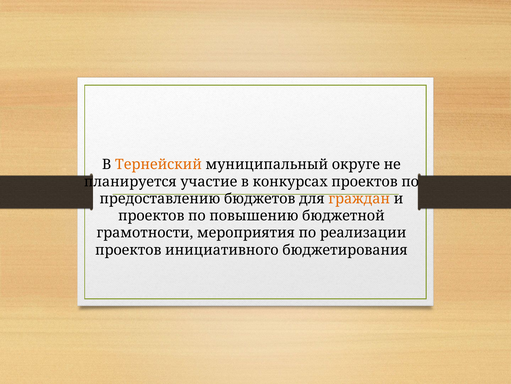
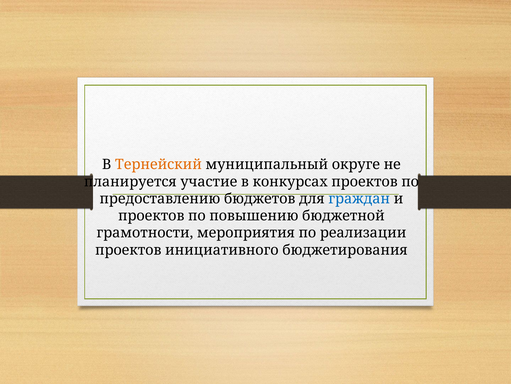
граждан colour: orange -> blue (359, 198)
